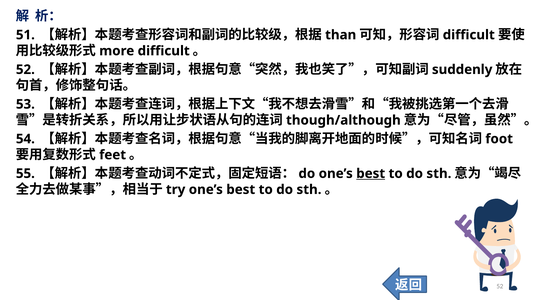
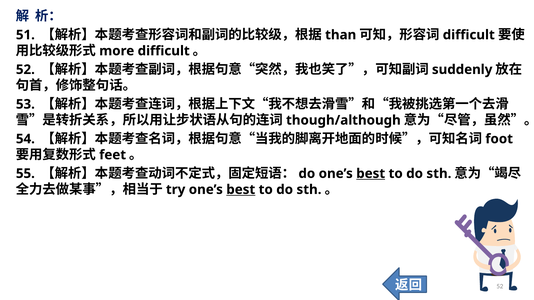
best underline: none -> present (241, 190)
